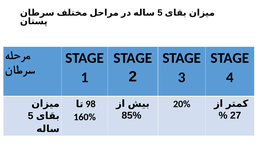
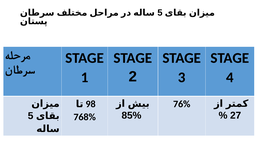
20%: 20% -> 76% (182, 104)
160%: 160% -> 768% (85, 117)
